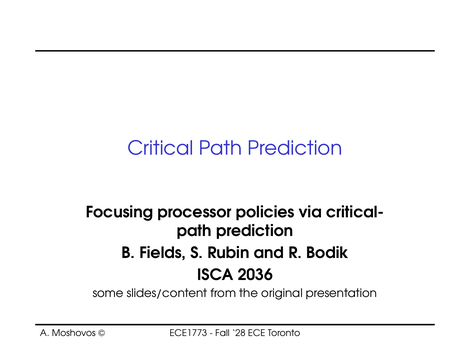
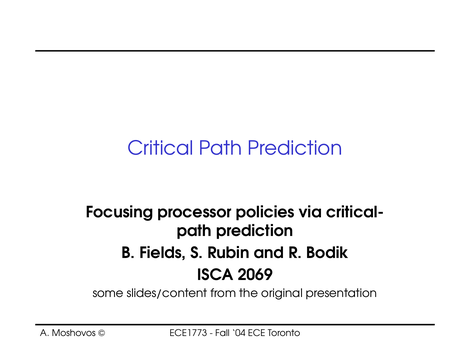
2036: 2036 -> 2069 (255, 275)
28: 28 -> 04 (239, 334)
